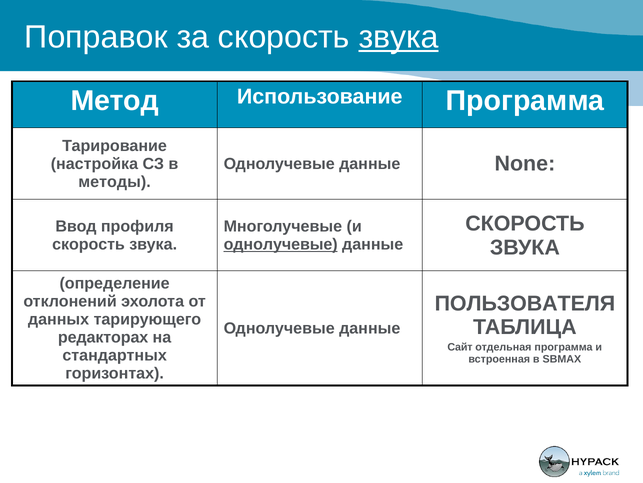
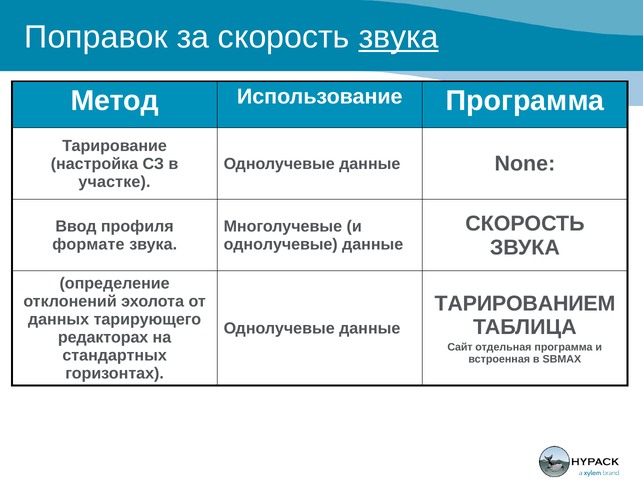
методы: методы -> участке (115, 182)
скорость: скорость -> формате (88, 244)
однолучевые underline: present -> none (281, 244)
ПОЛЬЗОВАТЕЛЯ: ПОЛЬЗОВАТЕЛЯ -> ТАРИРОВАНИЕМ (525, 303)
